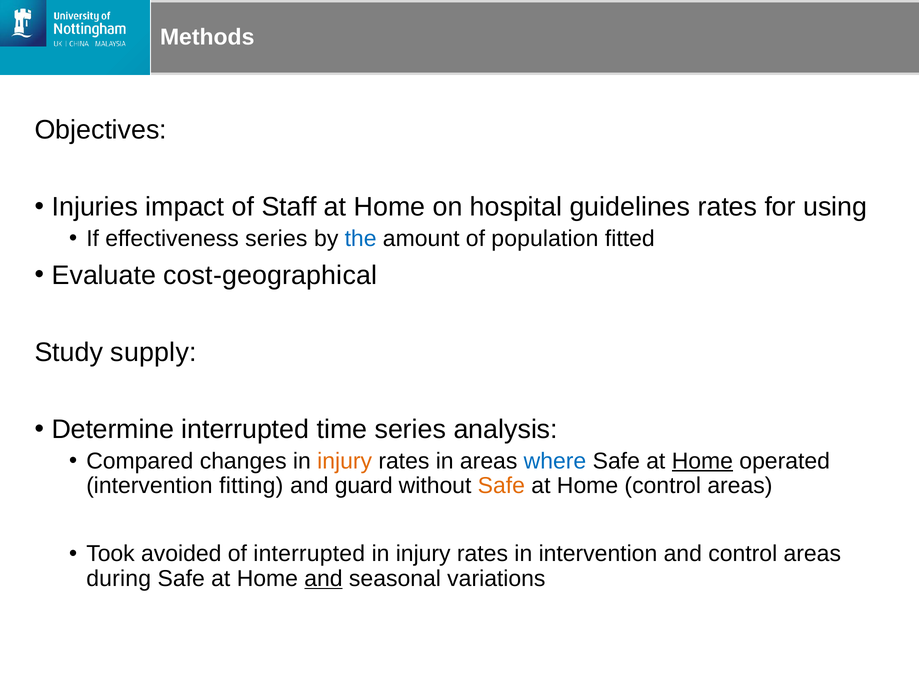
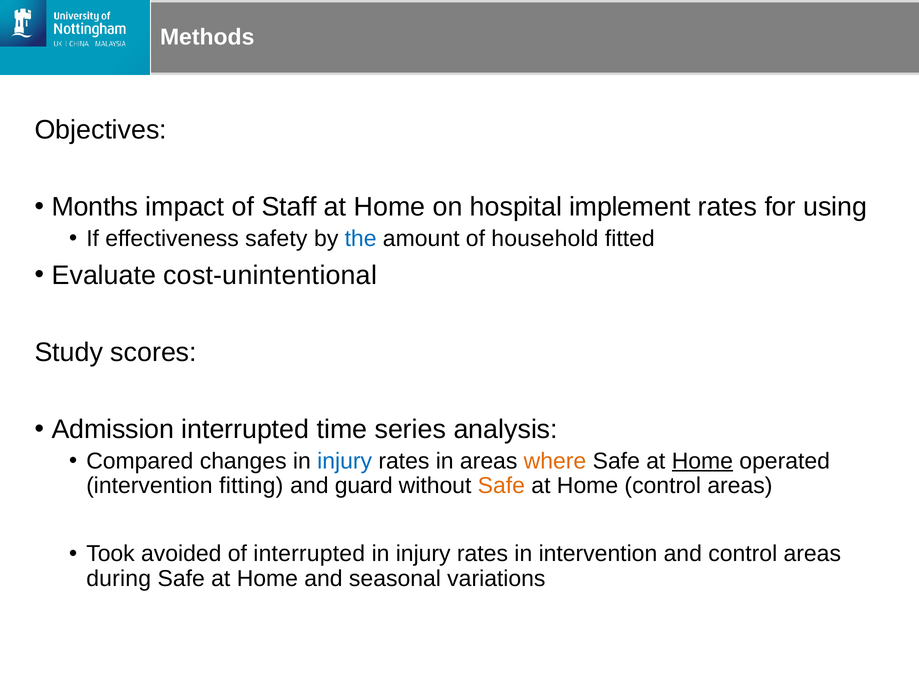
Injuries: Injuries -> Months (95, 207)
guidelines: guidelines -> implement (630, 207)
effectiveness series: series -> safety (276, 239)
population: population -> household (545, 239)
cost-geographical: cost-geographical -> cost-unintentional (270, 275)
supply: supply -> scores (154, 352)
Determine: Determine -> Admission (113, 429)
injury colour: orange -> blue (345, 461)
where colour: blue -> orange (555, 461)
and underline: present -> none (323, 579)
